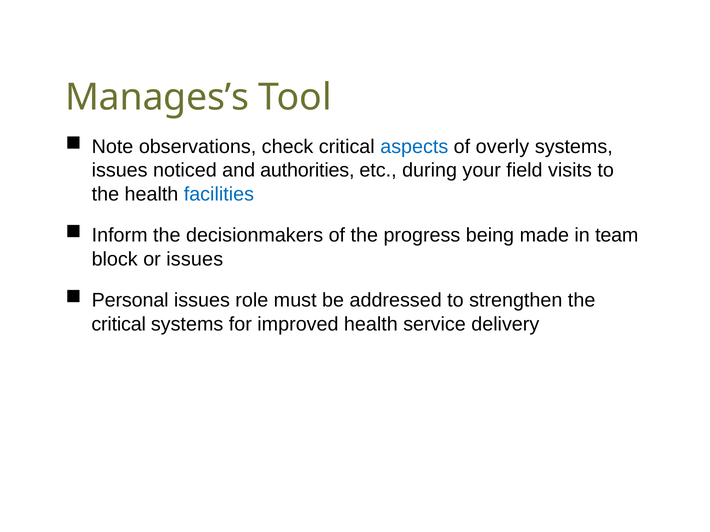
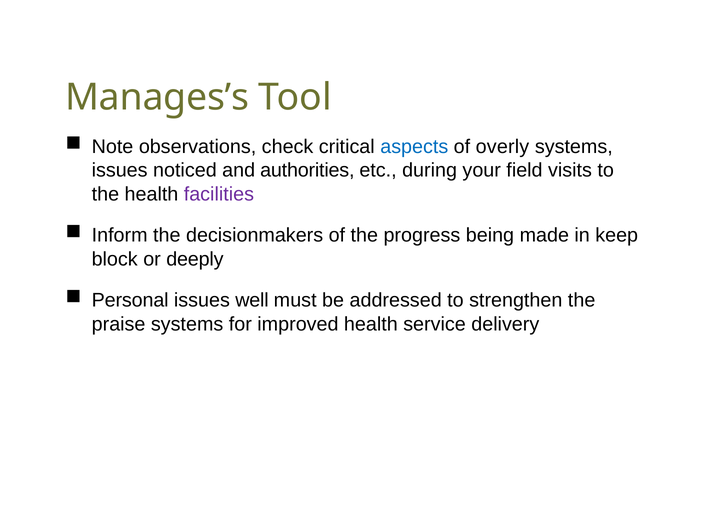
facilities colour: blue -> purple (219, 194)
team: team -> keep (617, 236)
or issues: issues -> deeply (195, 259)
role: role -> well (252, 301)
critical: critical -> praise (119, 324)
